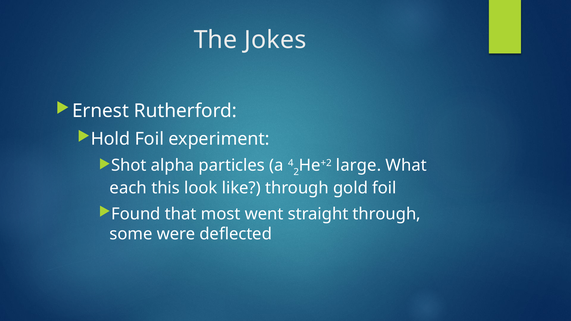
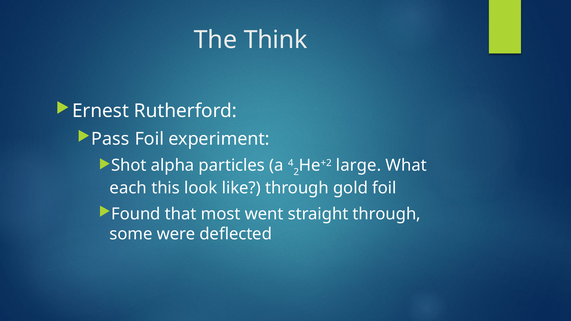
Jokes: Jokes -> Think (276, 40)
Hold: Hold -> Pass (110, 139)
